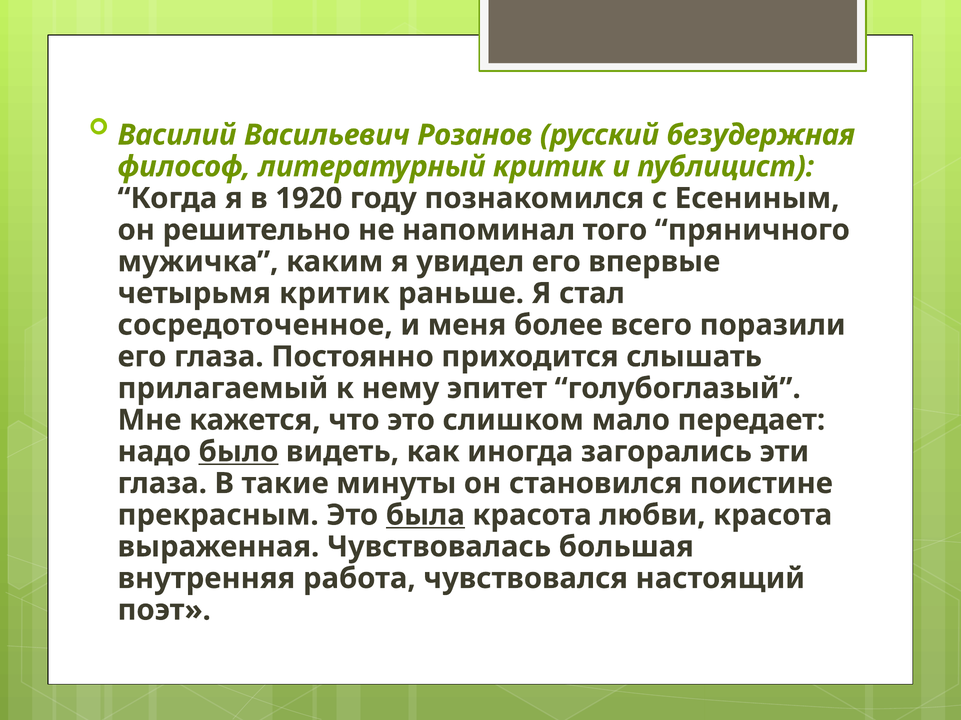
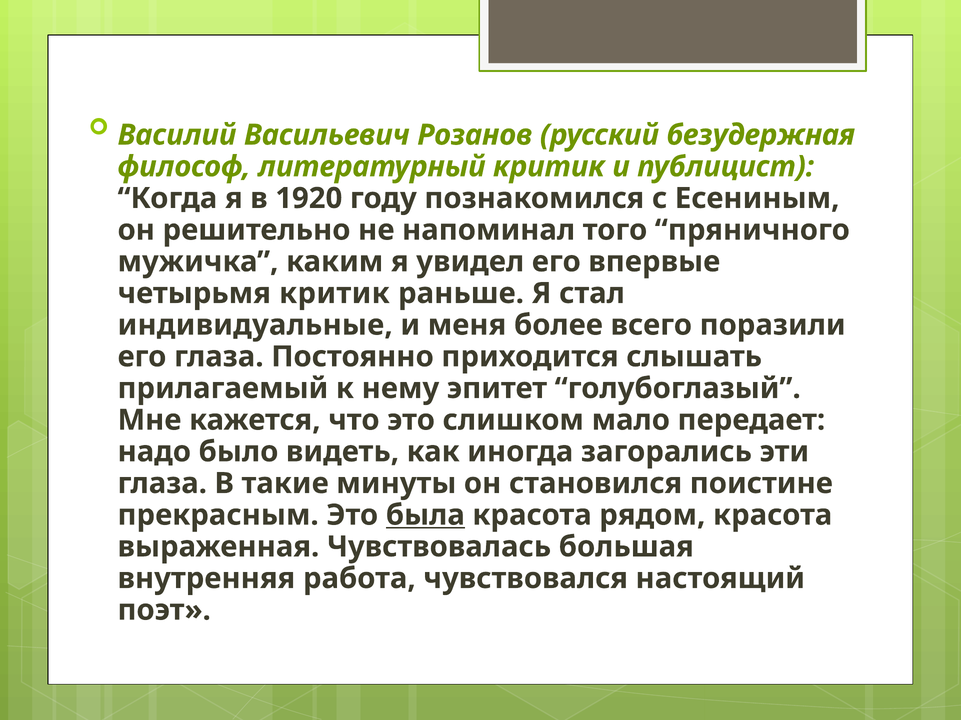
сосредоточенное: сосредоточенное -> индивидуальные (255, 325)
было underline: present -> none (238, 452)
любви: любви -> рядом (652, 516)
